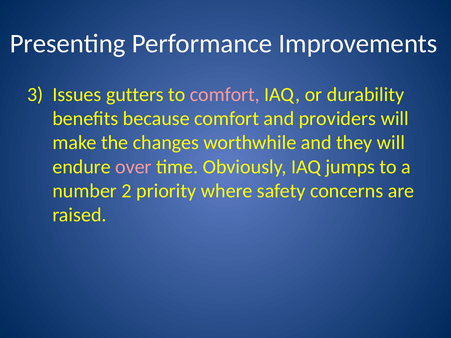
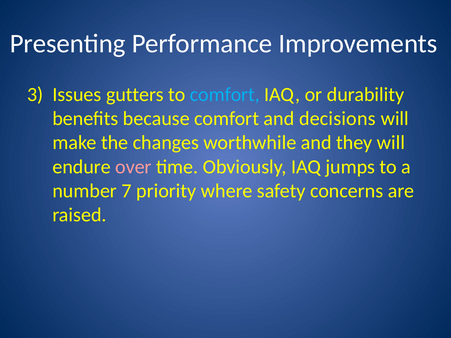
comfort colour: pink -> light blue (225, 95)
providers: providers -> decisions (337, 119)
2: 2 -> 7 (127, 191)
